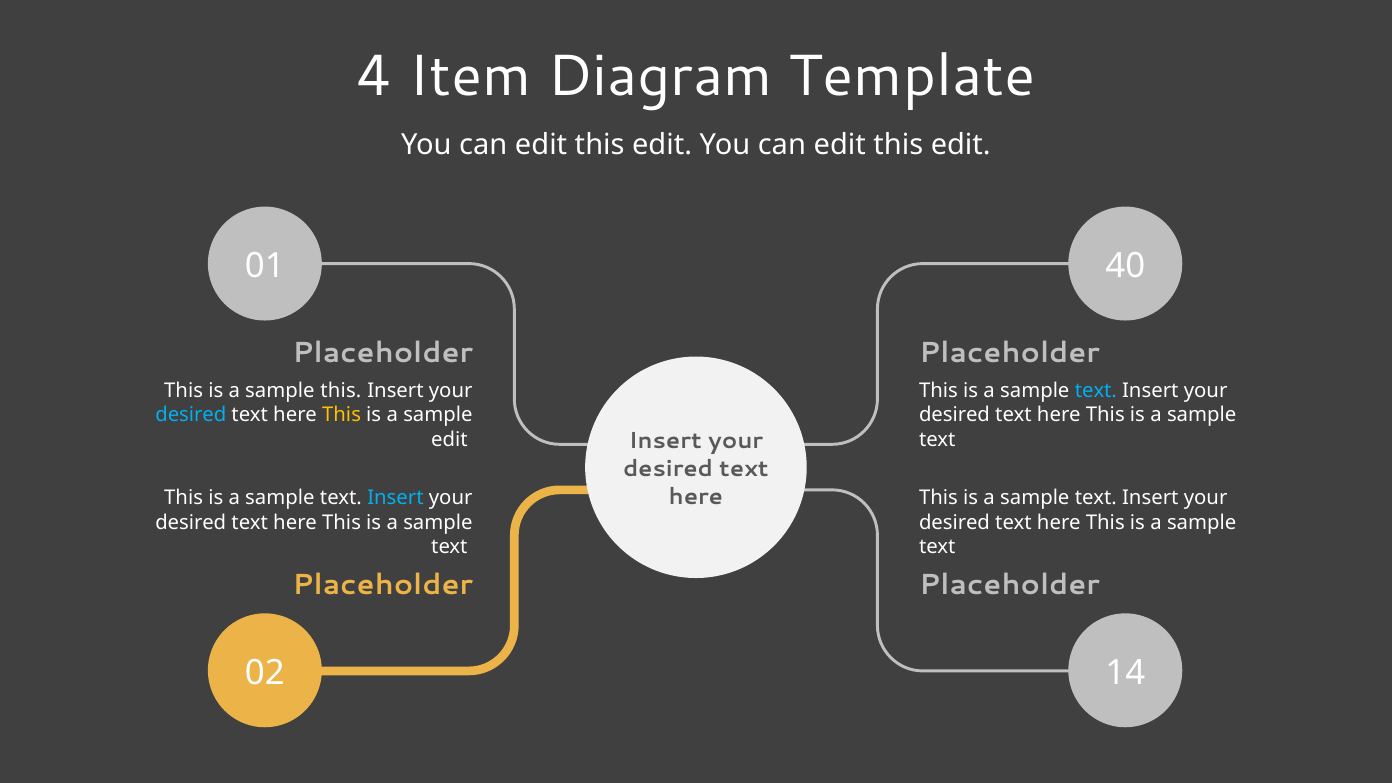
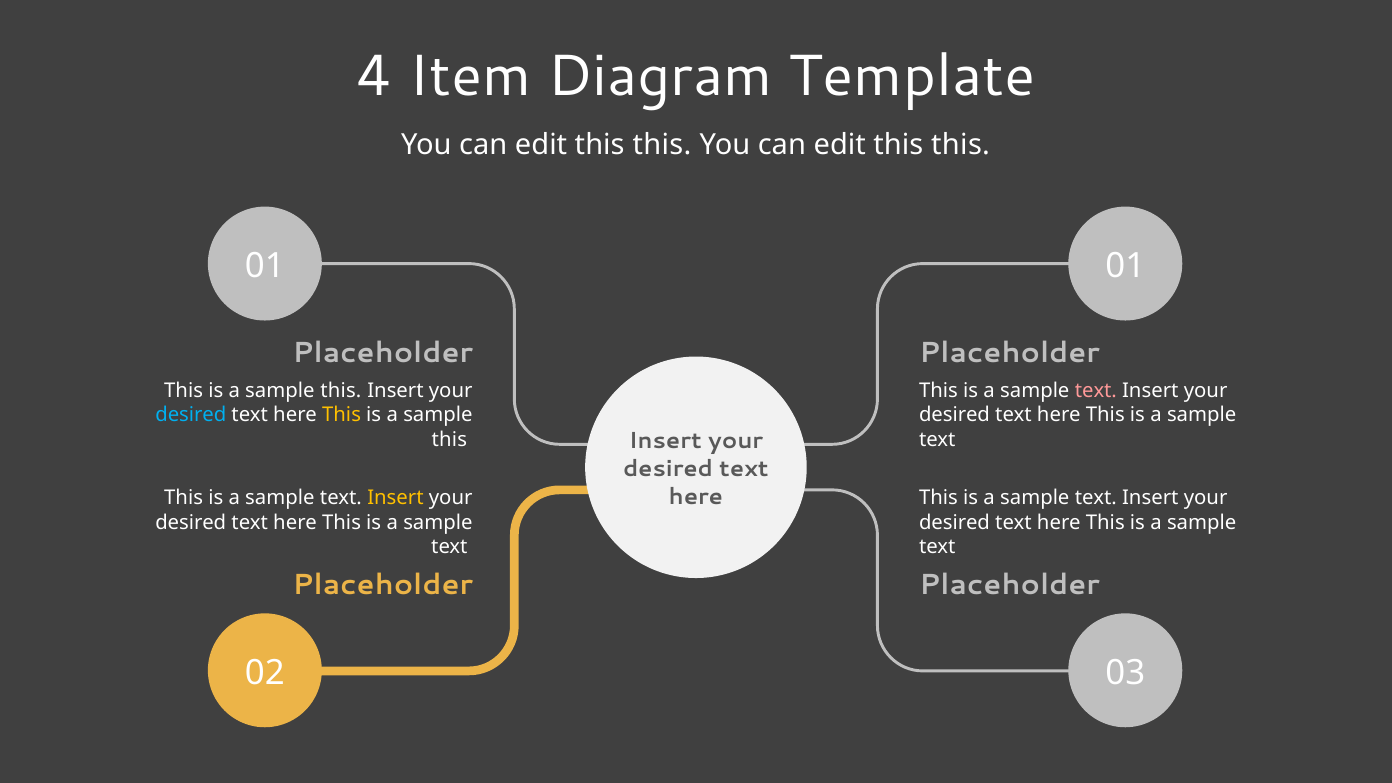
edit: edit -> this (662, 145)
edit: edit -> this (961, 145)
01 40: 40 -> 01 (1125, 266)
text colour: light blue -> pink (1096, 391)
edit: edit -> this (449, 440)
Insert colour: light blue -> yellow (395, 498)
14: 14 -> 03 (1125, 673)
